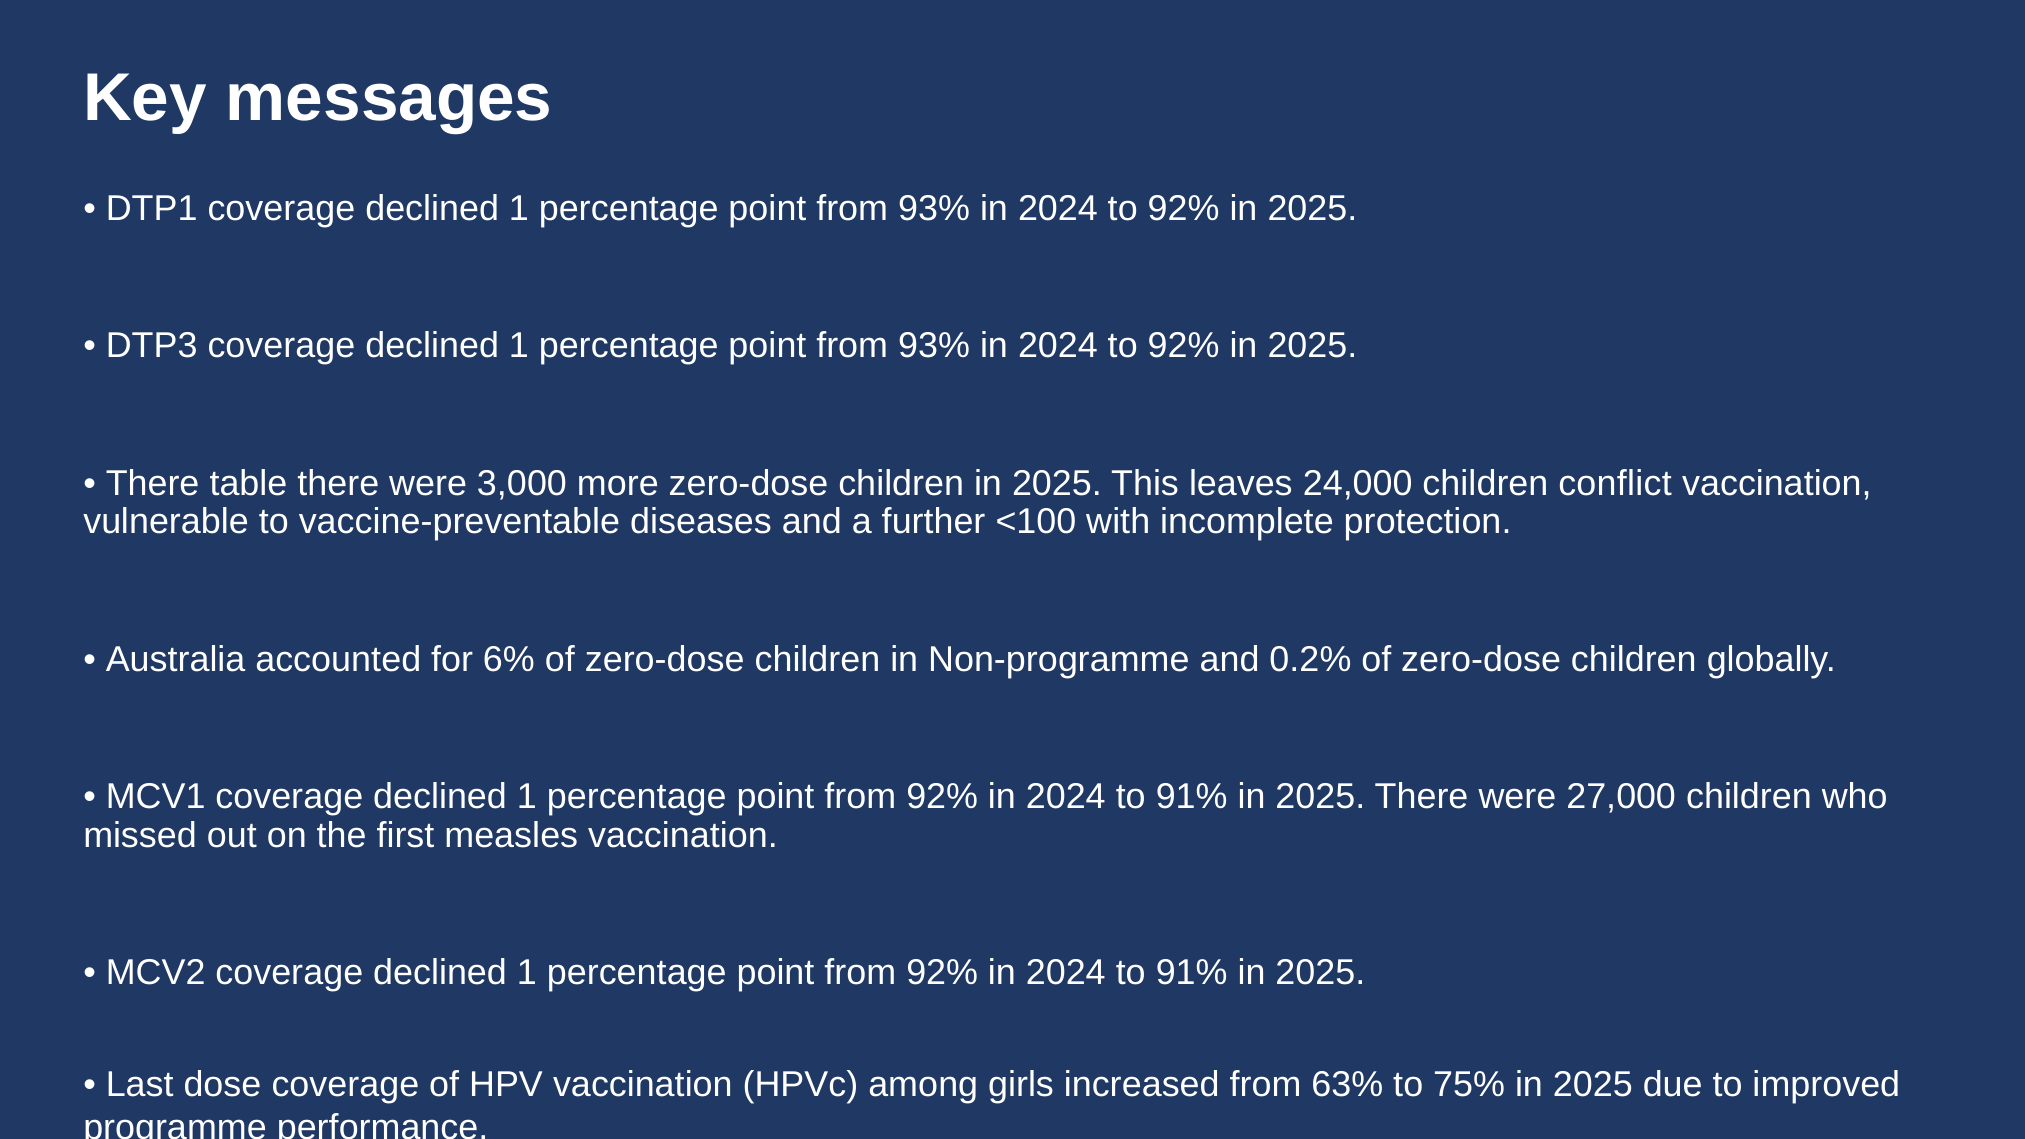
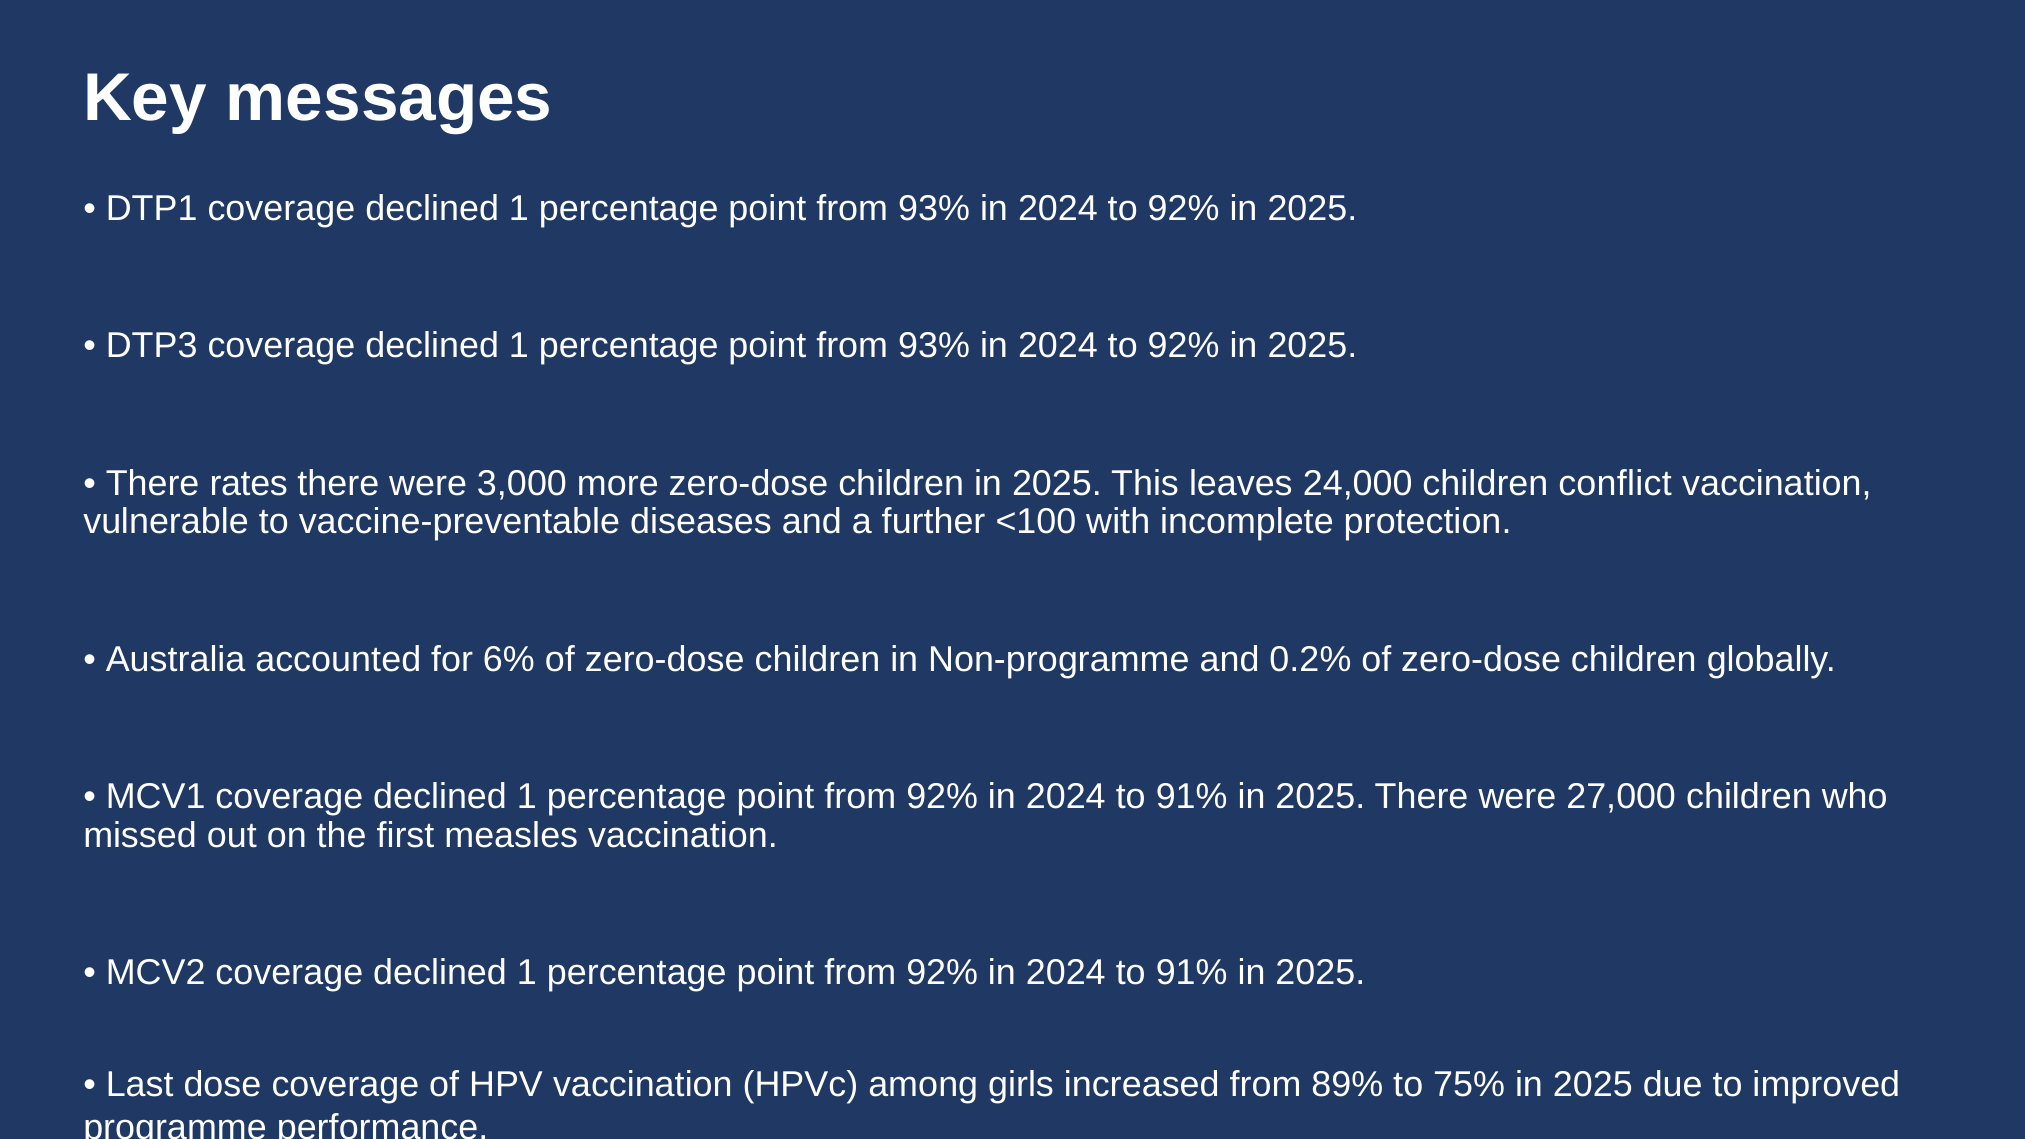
table: table -> rates (249, 483)
63%: 63% -> 89% (1347, 1085)
